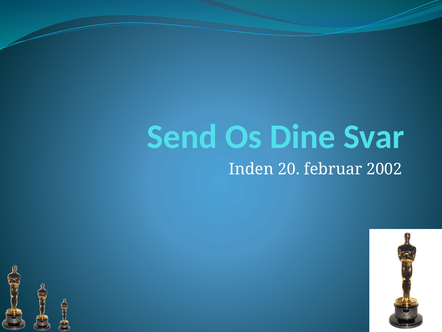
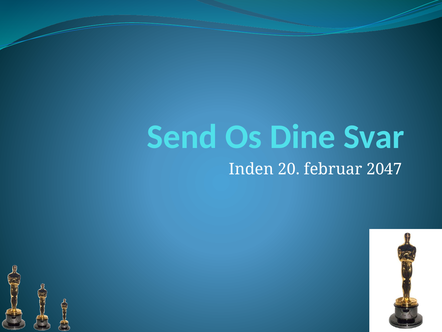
2002: 2002 -> 2047 (384, 169)
